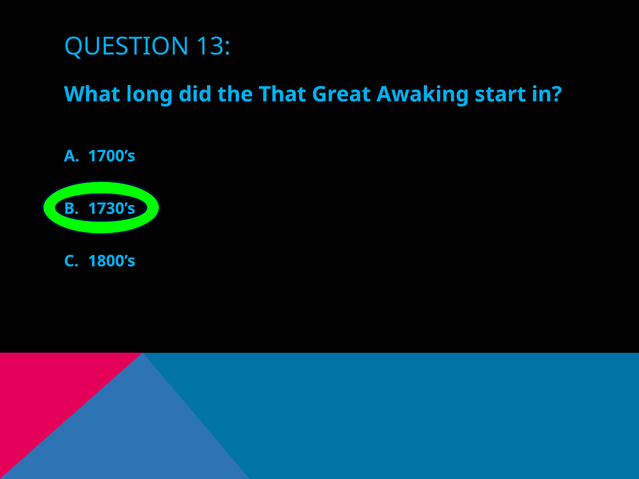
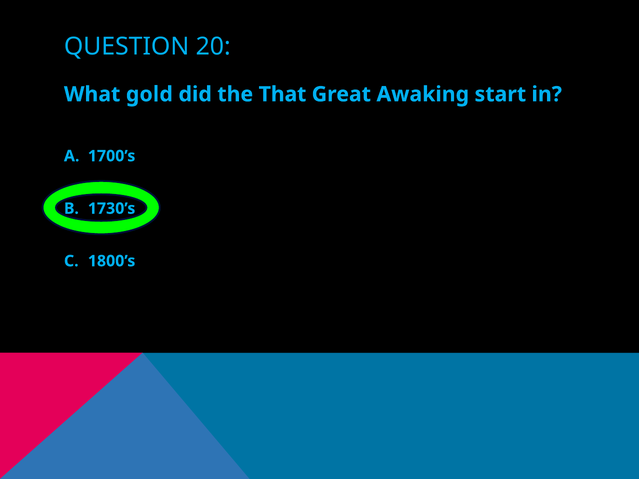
13: 13 -> 20 (213, 46)
long: long -> gold (149, 94)
